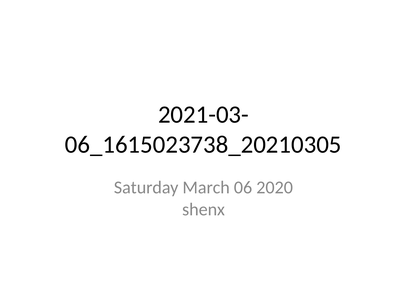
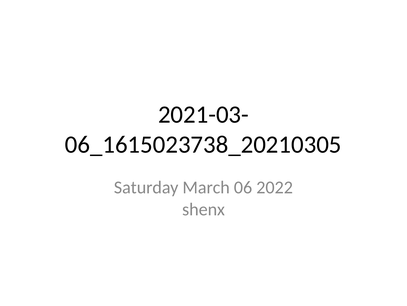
2020: 2020 -> 2022 (275, 187)
